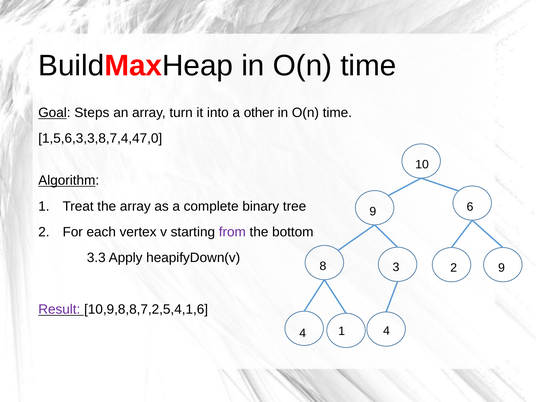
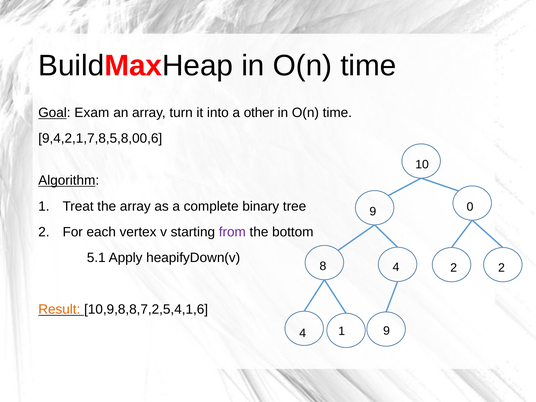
Steps: Steps -> Exam (92, 113)
1,5,6,3,3,8,7,4,47,0: 1,5,6,3,3,8,7,4,47,0 -> 9,4,2,1,7,8,5,8,00,6 (100, 138)
6: 6 -> 0 (470, 207)
3.3: 3.3 -> 5.1 (96, 258)
8 3: 3 -> 4 (396, 267)
2 9: 9 -> 2 (501, 268)
Result colour: purple -> orange (59, 309)
1 4: 4 -> 9 (386, 331)
